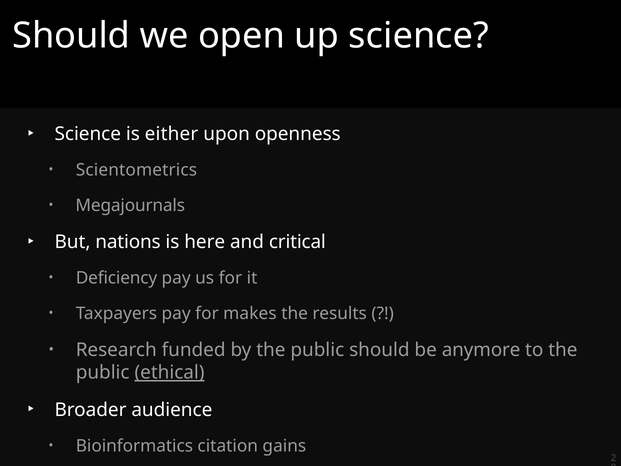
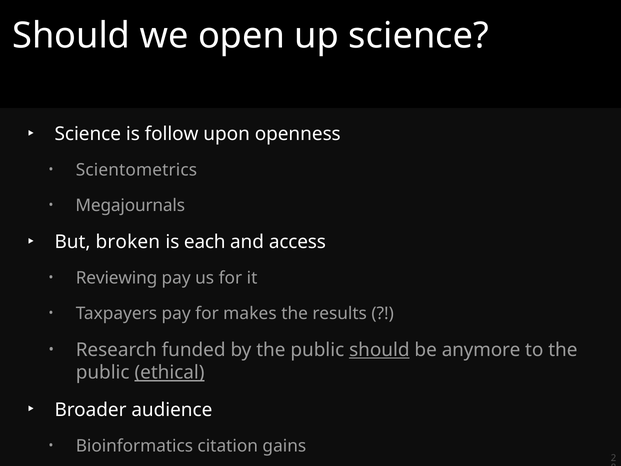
either: either -> follow (172, 134)
nations: nations -> broken (128, 242)
here: here -> each (205, 242)
critical: critical -> access (297, 242)
Deficiency: Deficiency -> Reviewing (117, 278)
should underline: none -> present (379, 350)
